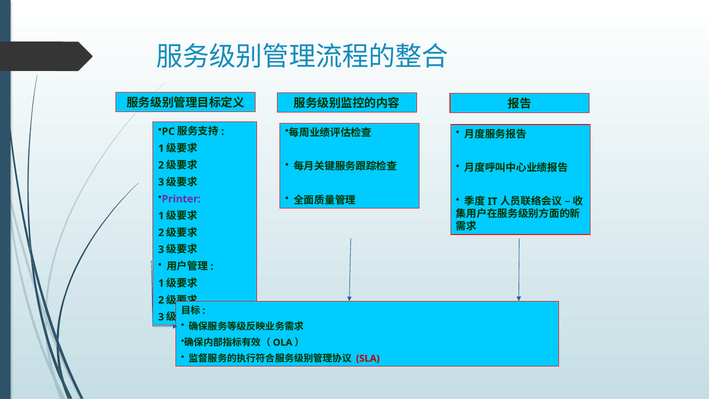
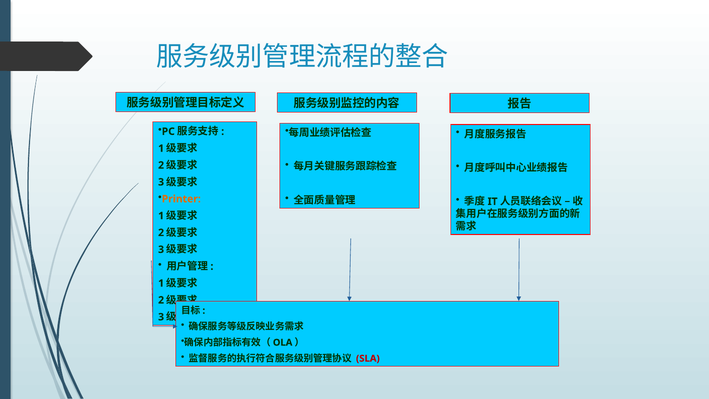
Printer colour: purple -> orange (181, 199)
